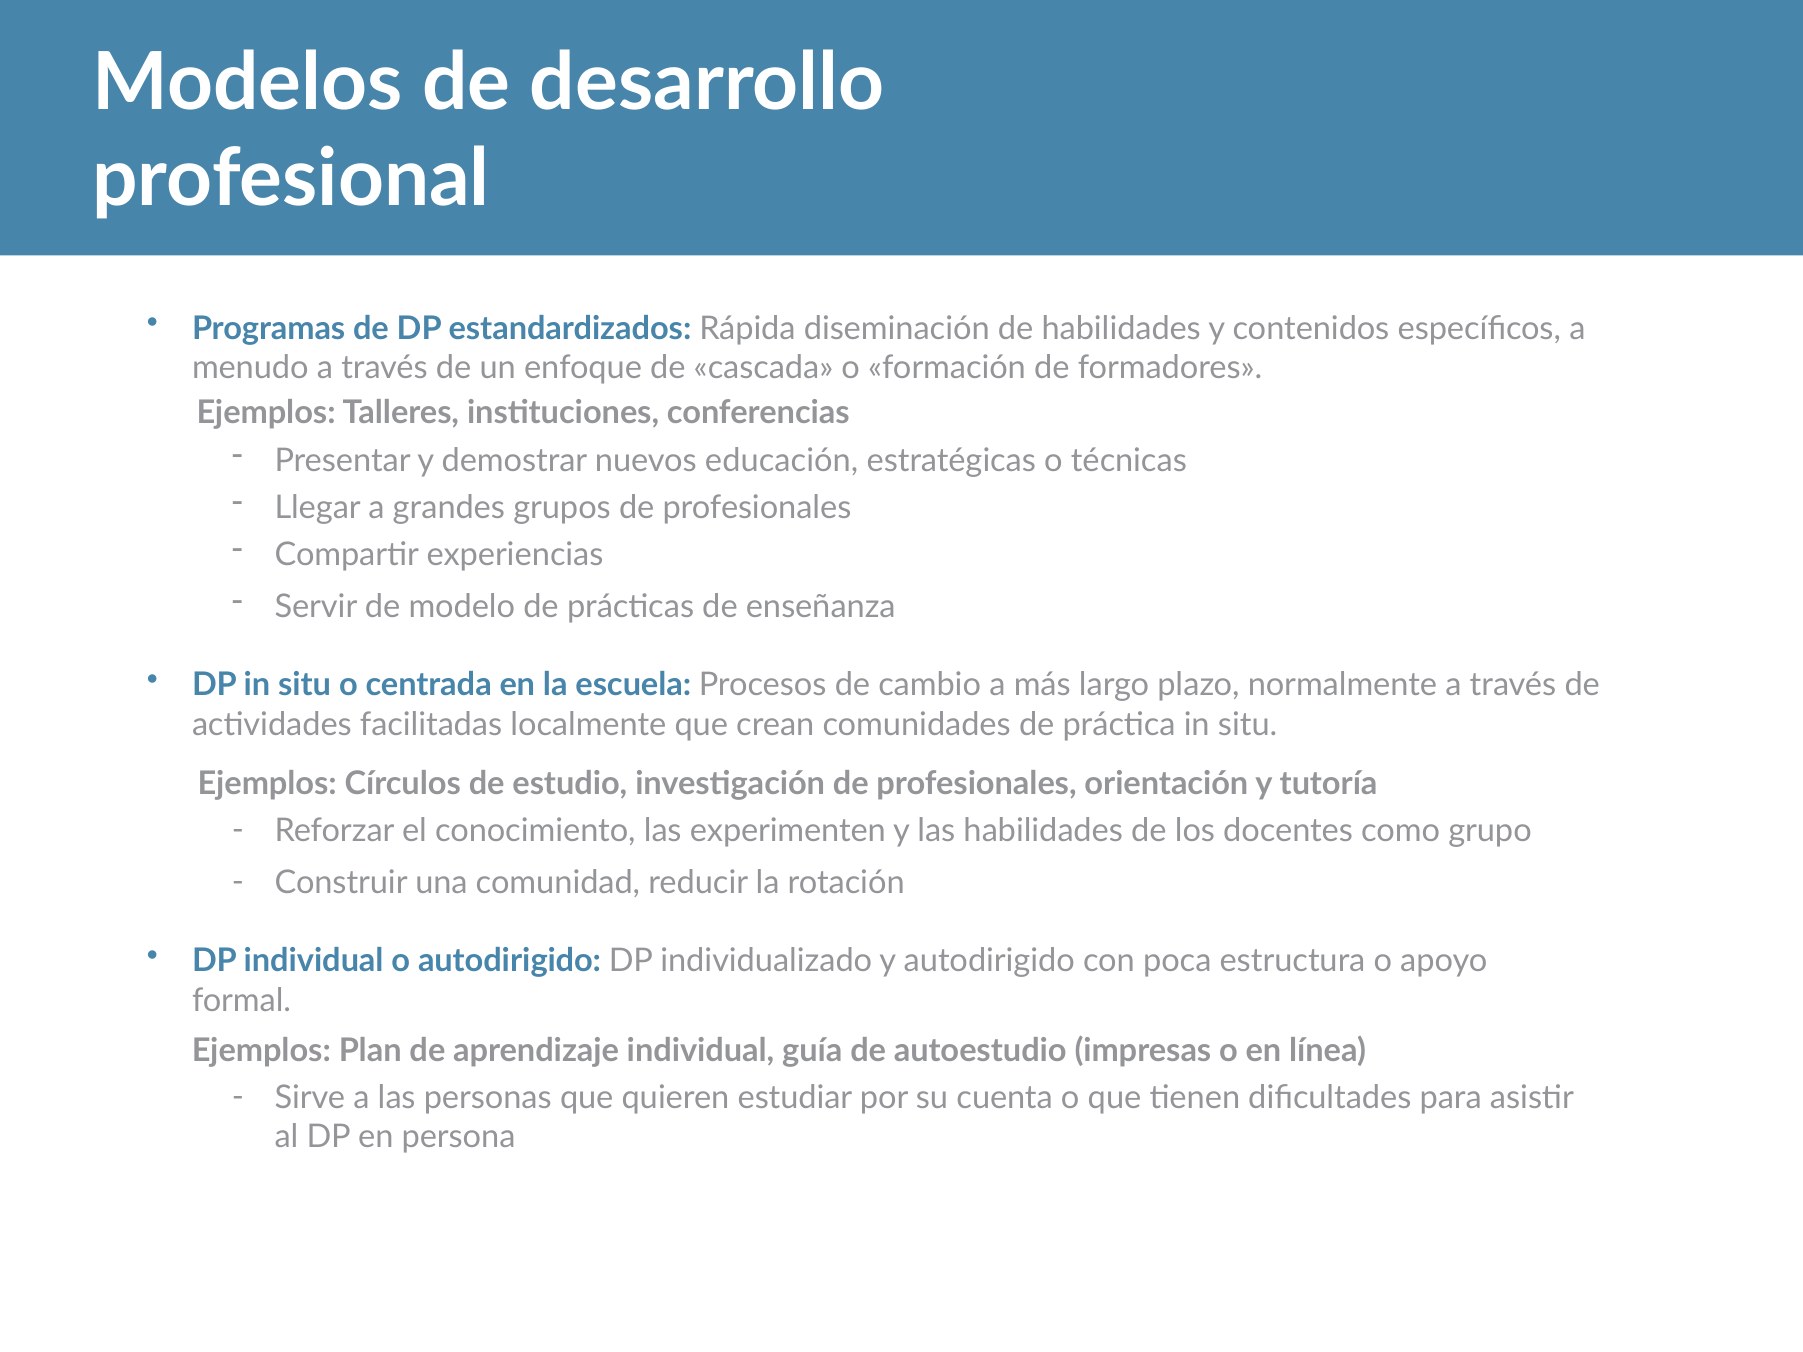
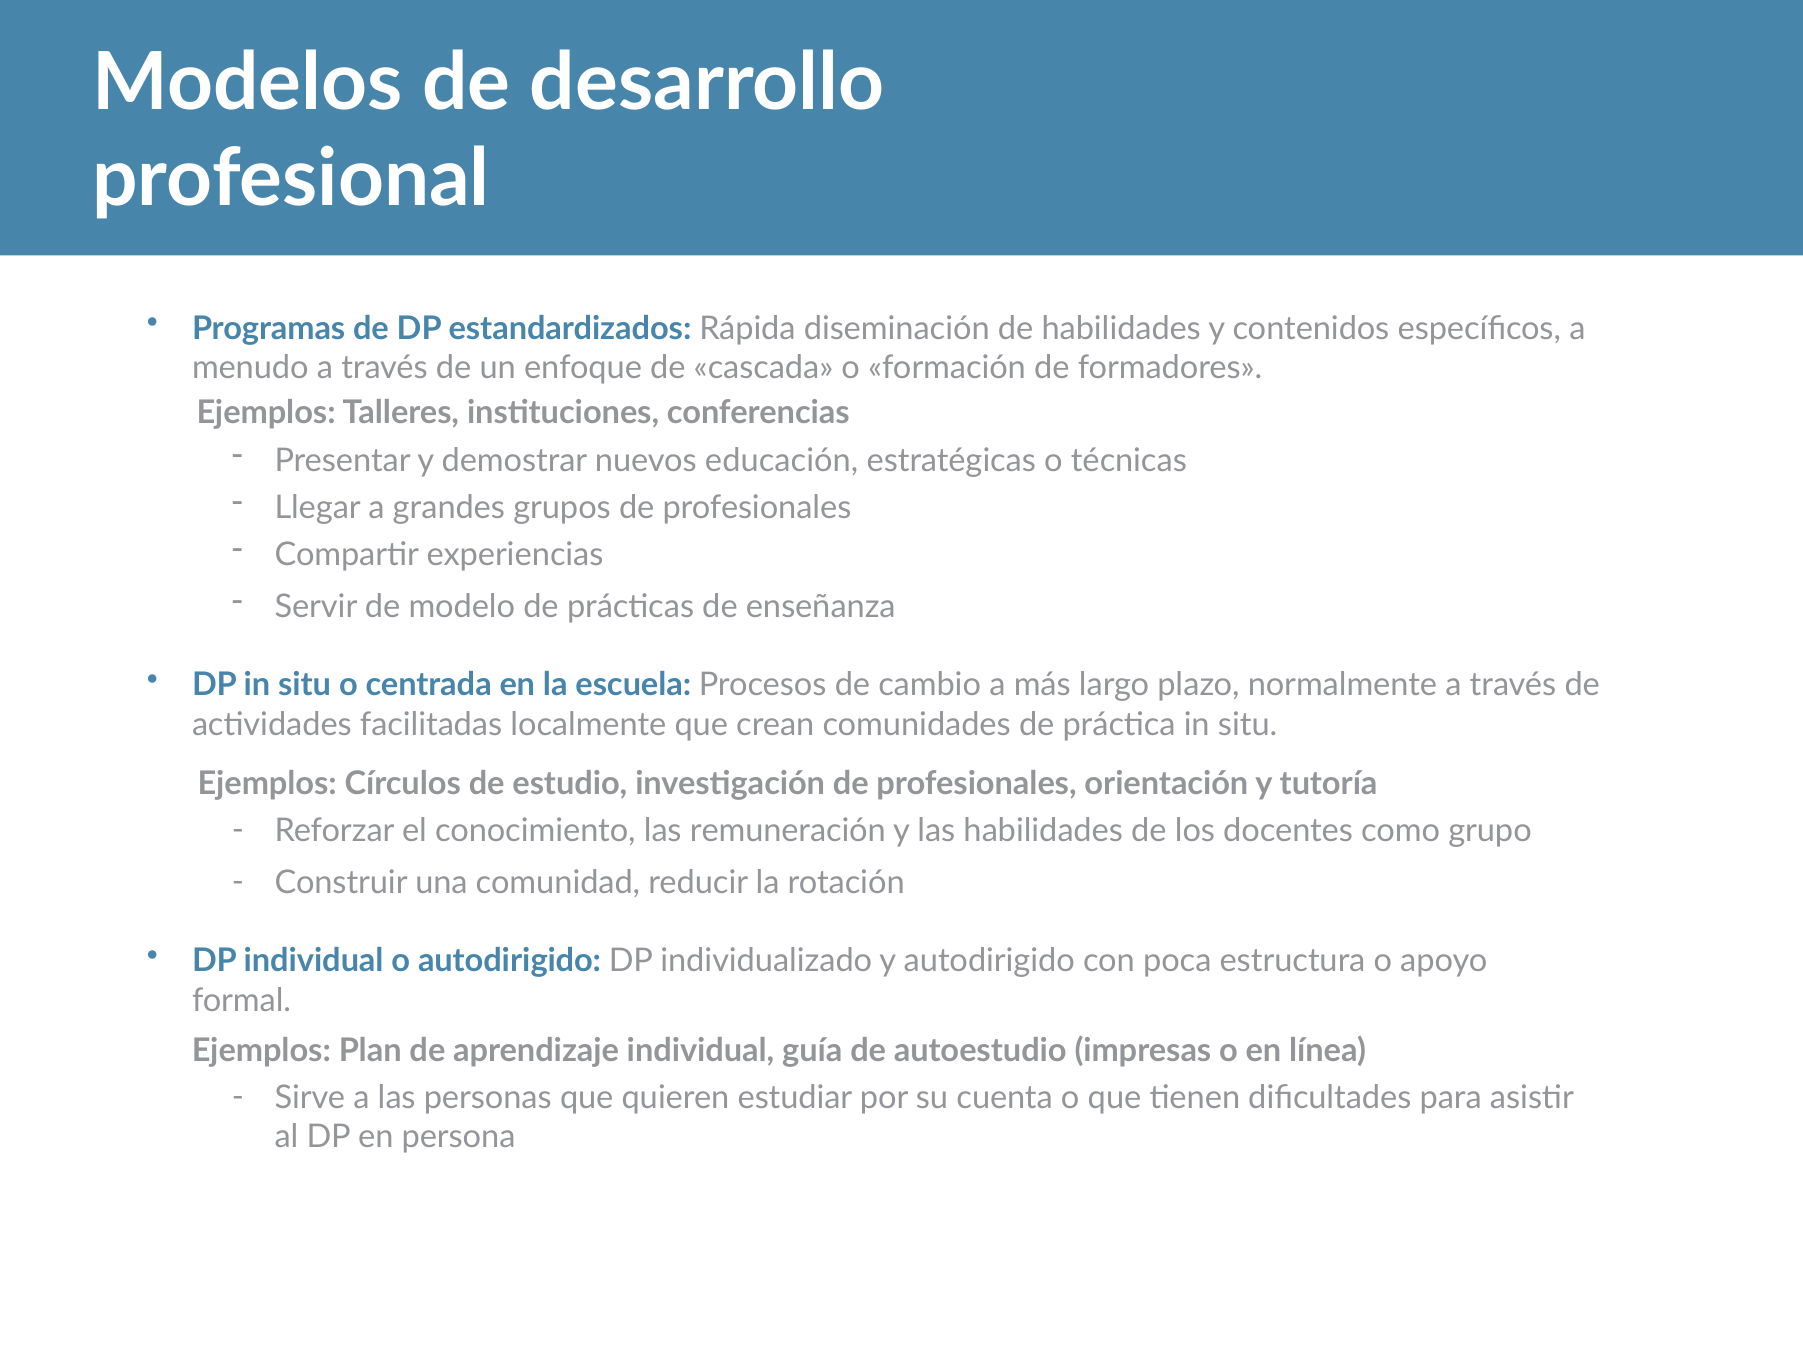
experimenten: experimenten -> remuneración (788, 831)
